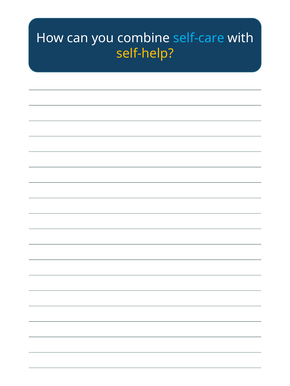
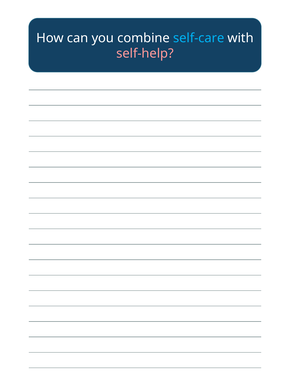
self-help colour: yellow -> pink (145, 54)
